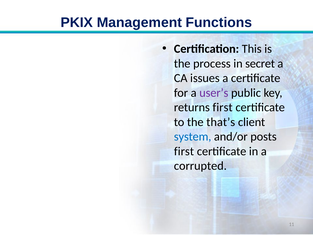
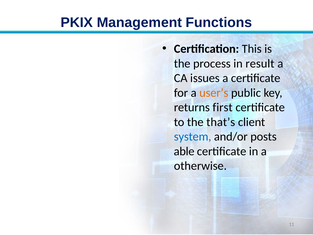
secret: secret -> result (260, 63)
user’s colour: purple -> orange (214, 93)
first: first -> able (184, 151)
corrupted: corrupted -> otherwise (200, 166)
